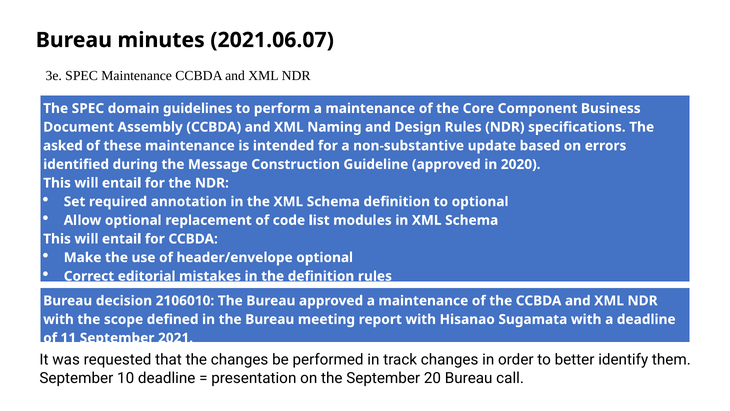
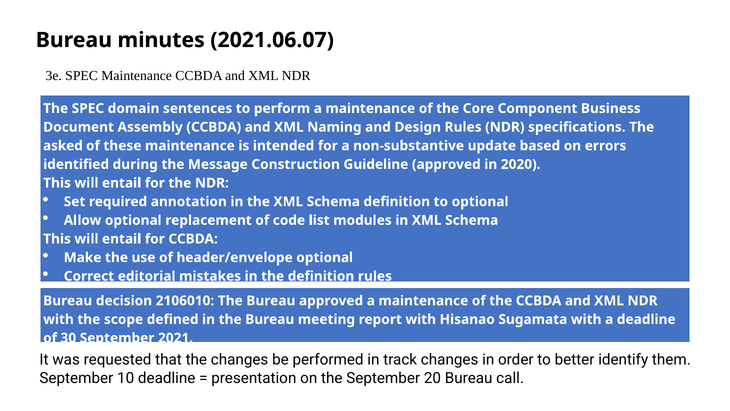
domain guidelines: guidelines -> sentences (198, 108)
11: 11 -> 30 (68, 338)
